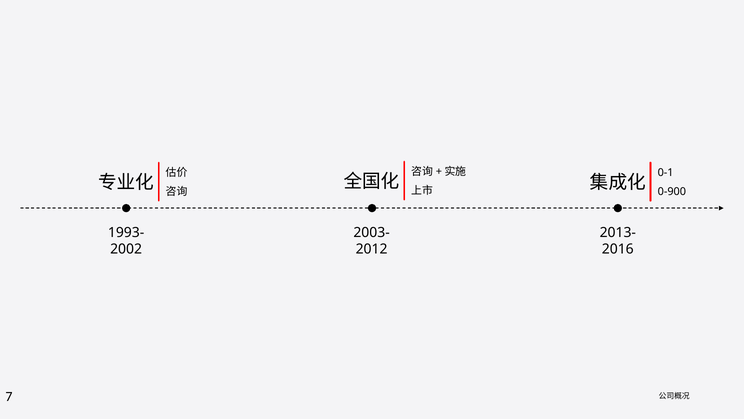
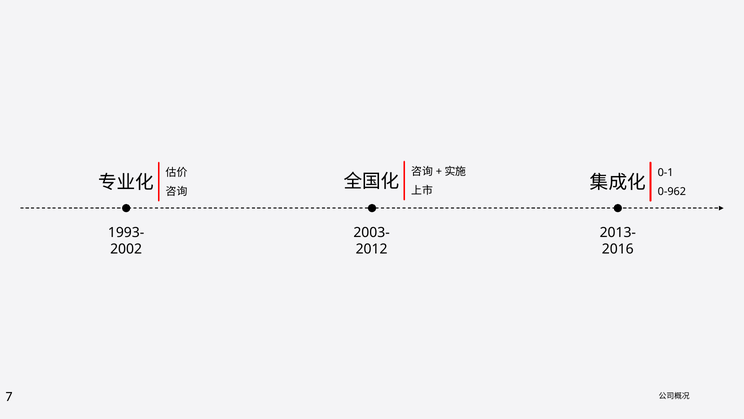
0-900: 0-900 -> 0-962 (672, 192)
